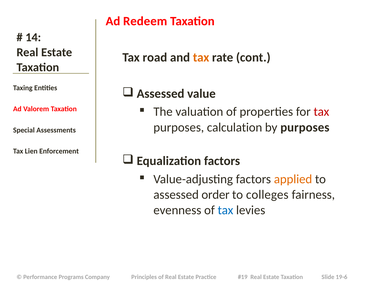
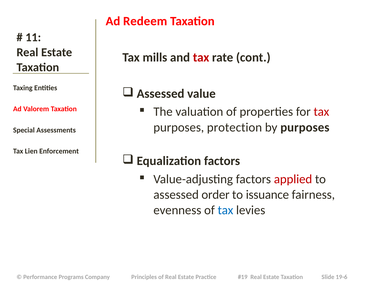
14: 14 -> 11 (33, 37)
road: road -> mills (155, 57)
tax colour: orange -> red (201, 57)
calculation: calculation -> protection (234, 127)
applied colour: orange -> red (293, 179)
colleges: colleges -> issuance (267, 194)
